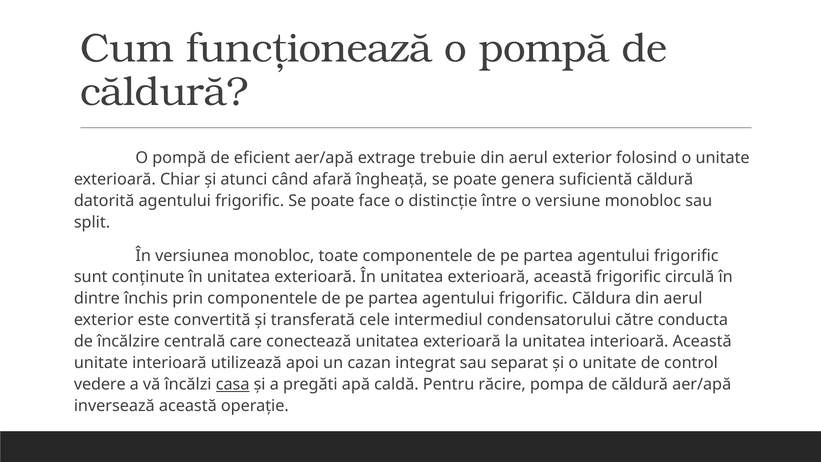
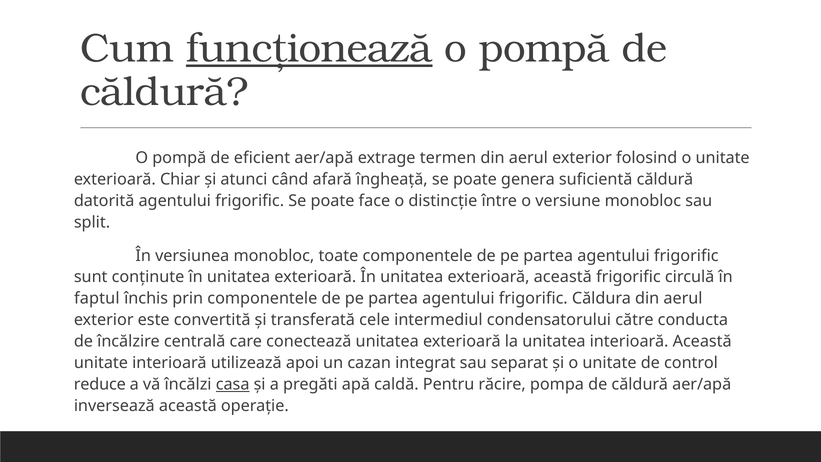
funcționează underline: none -> present (309, 49)
trebuie: trebuie -> termen (448, 158)
dintre: dintre -> faptul (97, 298)
vedere: vedere -> reduce (100, 384)
